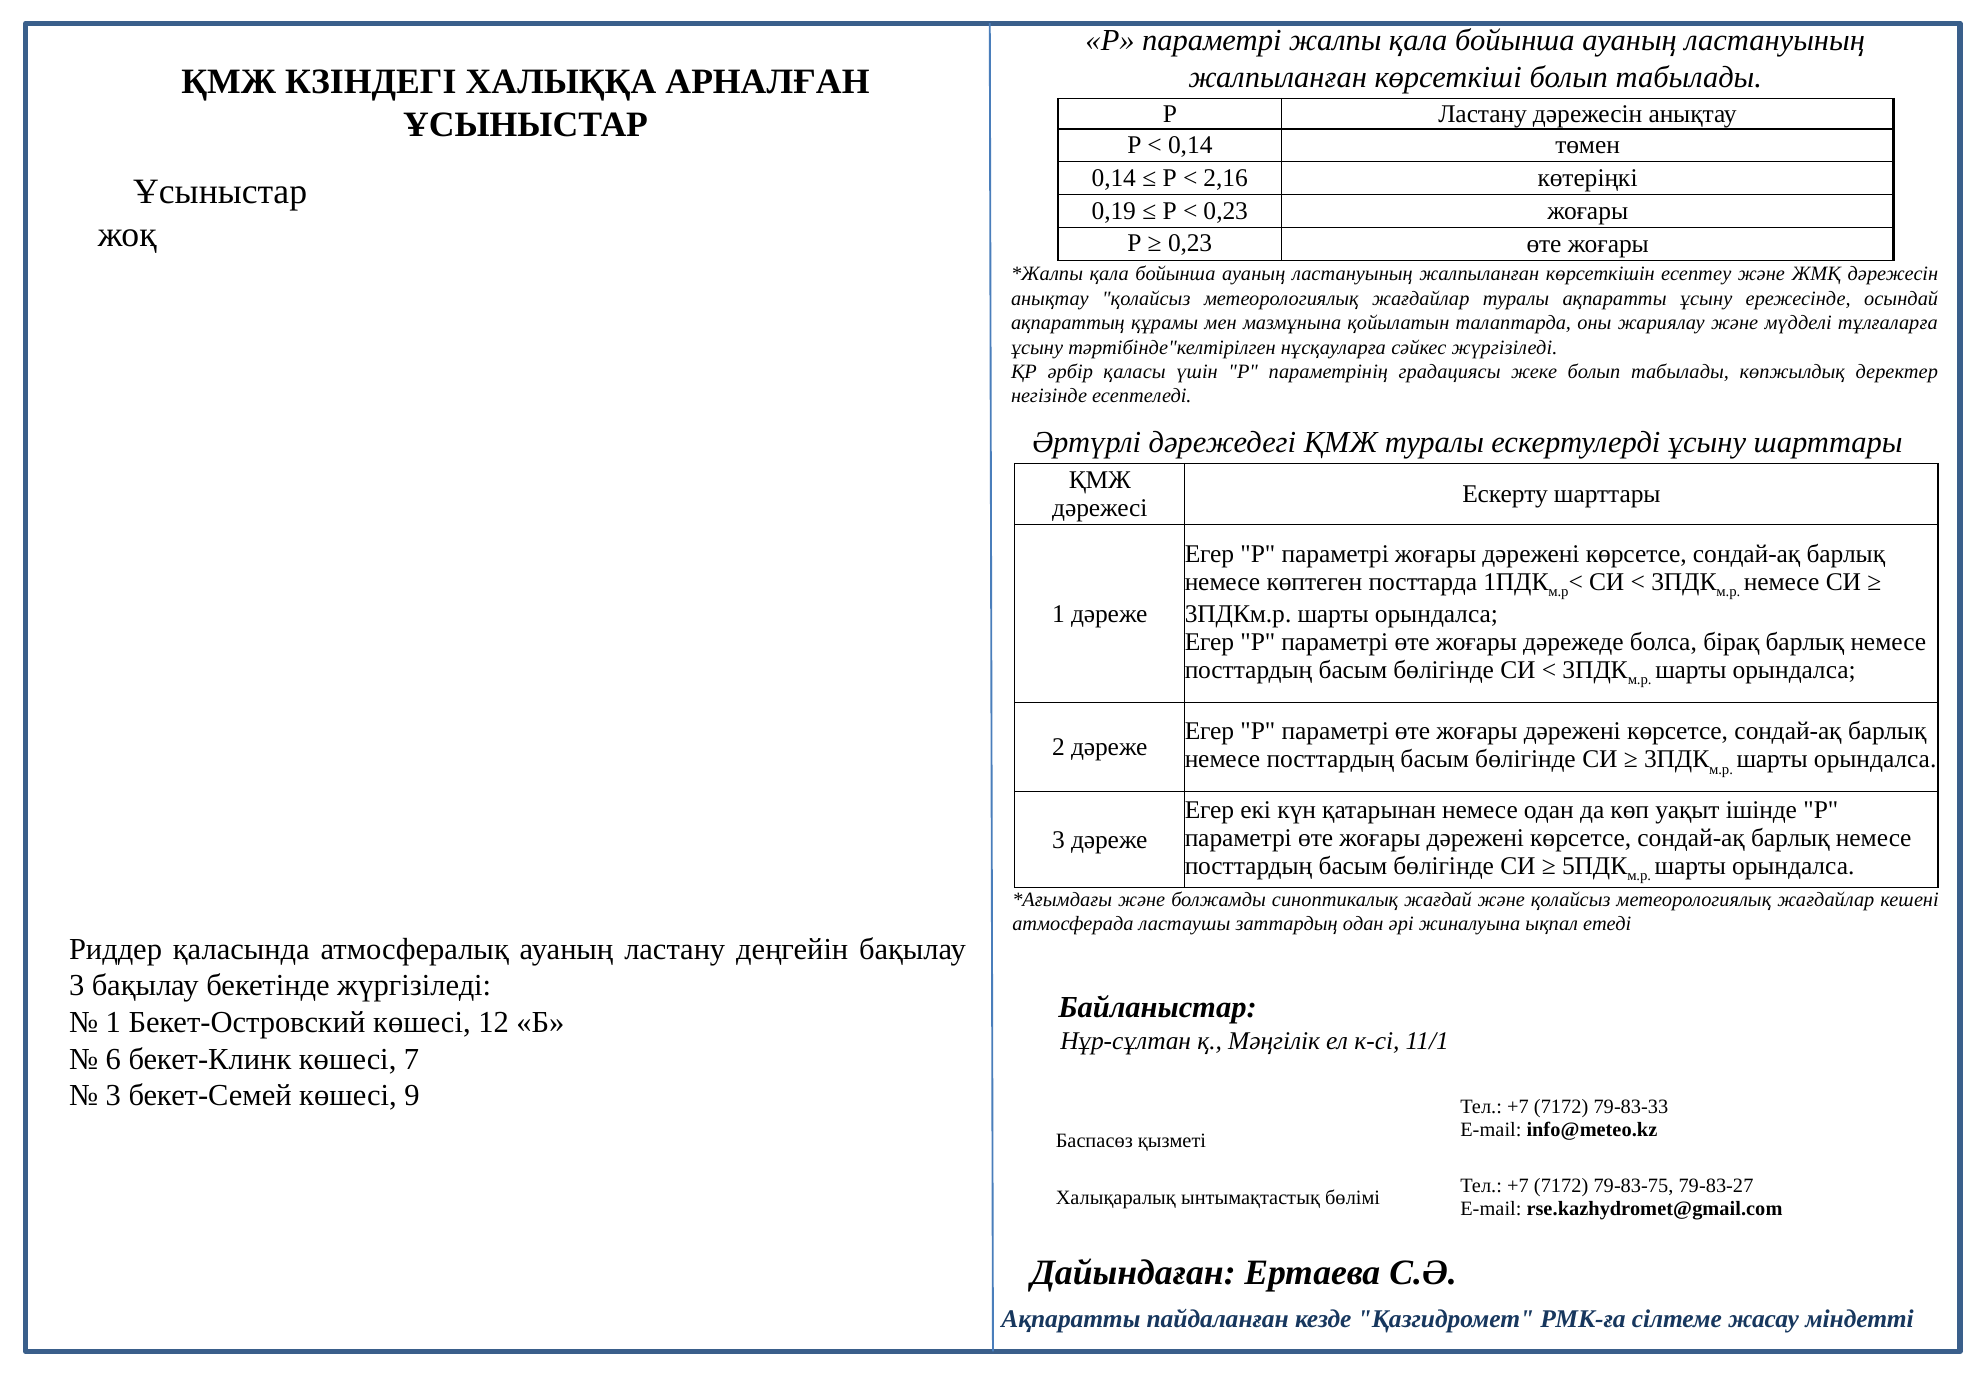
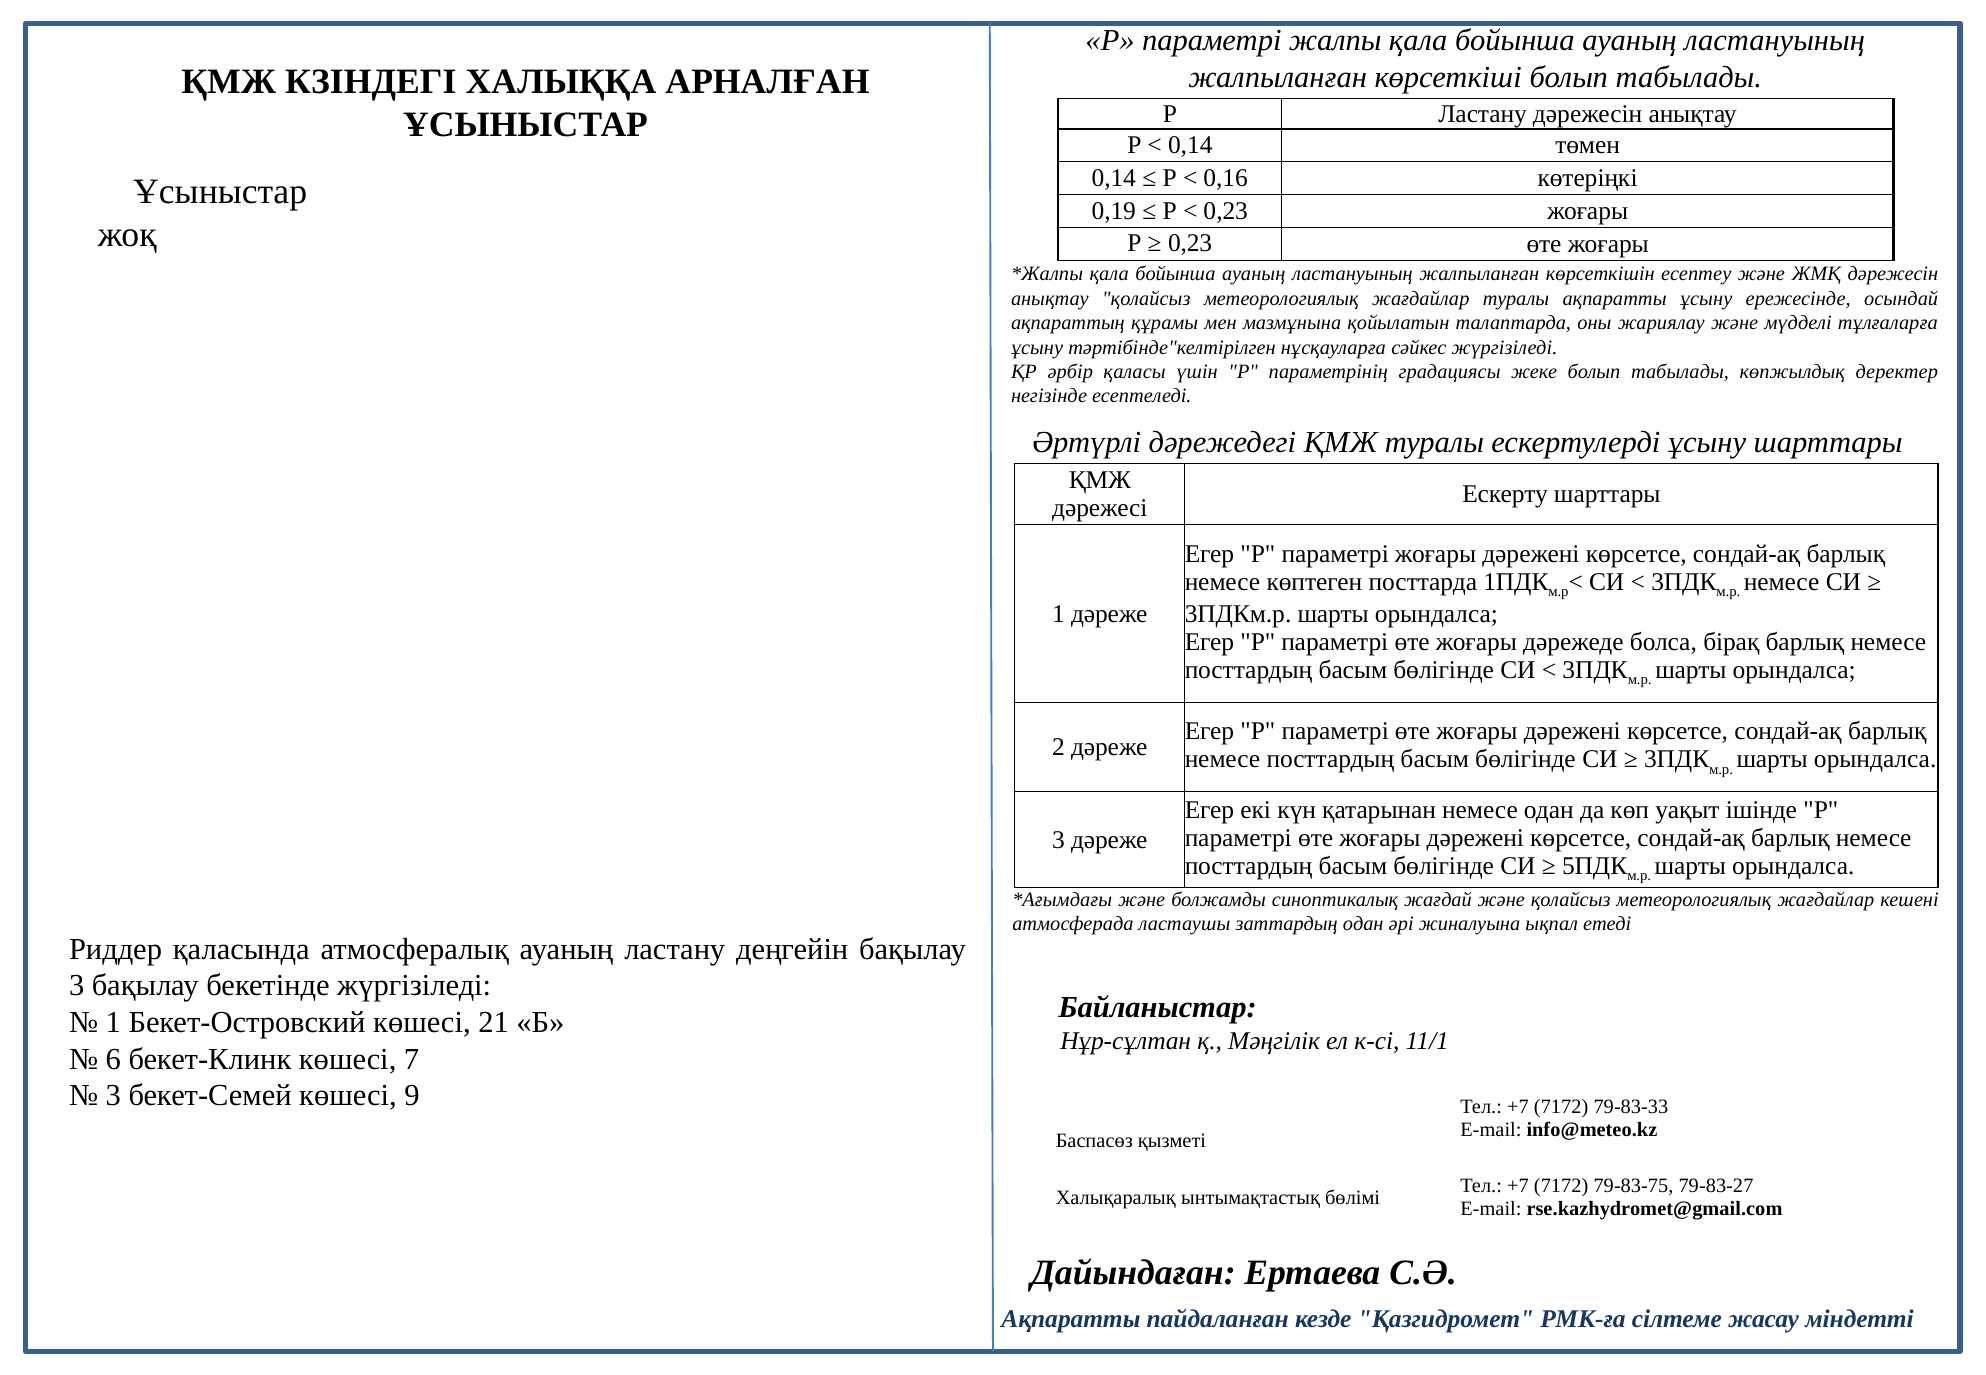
2,16: 2,16 -> 0,16 (1226, 178)
12: 12 -> 21 (494, 1022)
